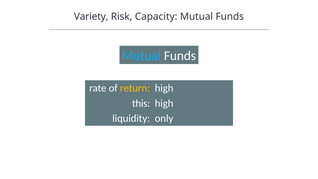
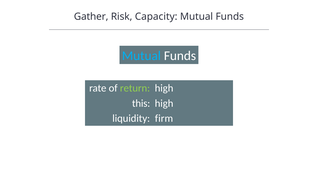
Variety: Variety -> Gather (91, 17)
return colour: yellow -> light green (135, 88)
only: only -> firm (164, 118)
